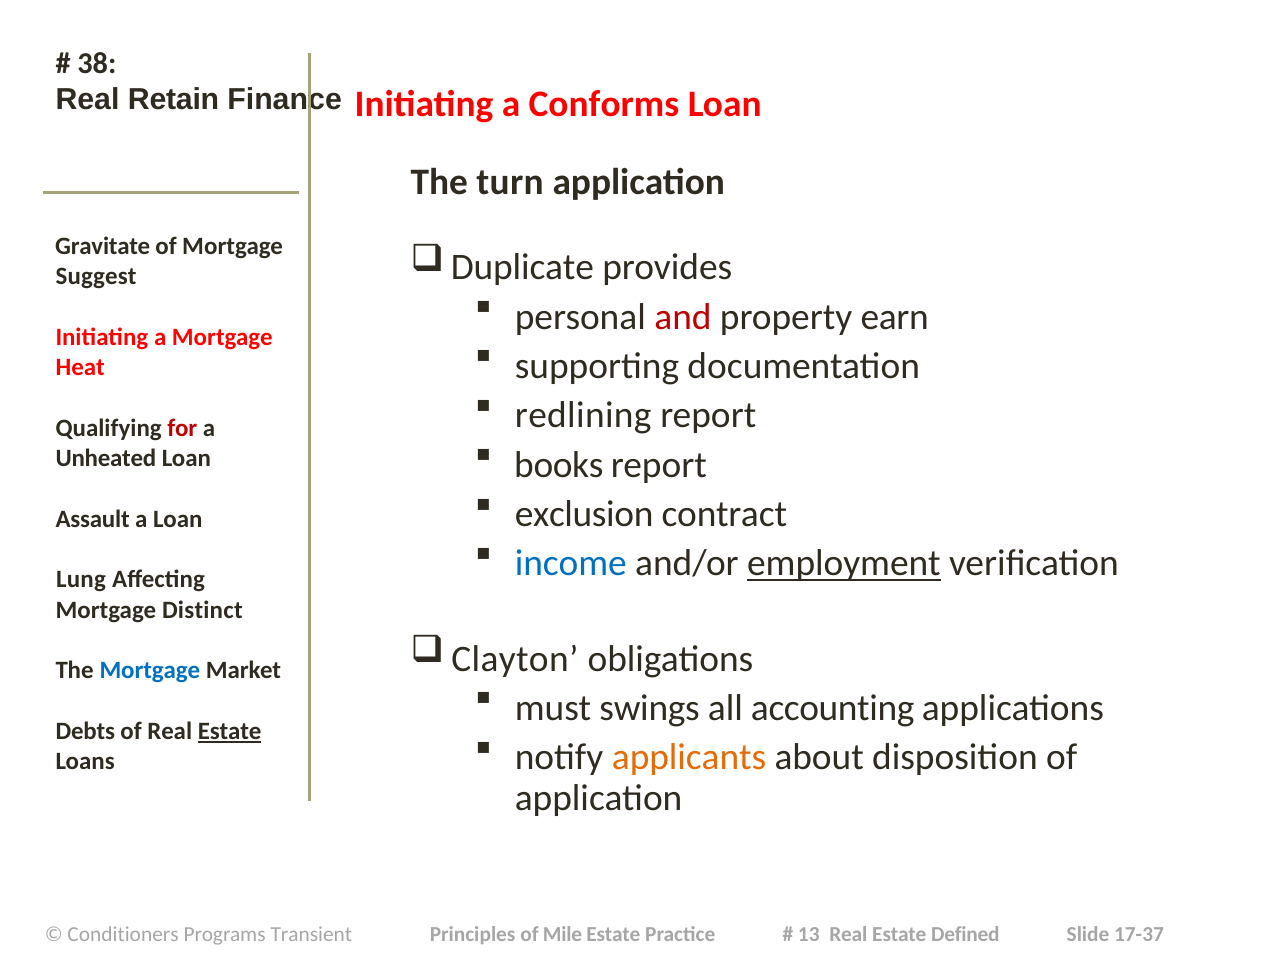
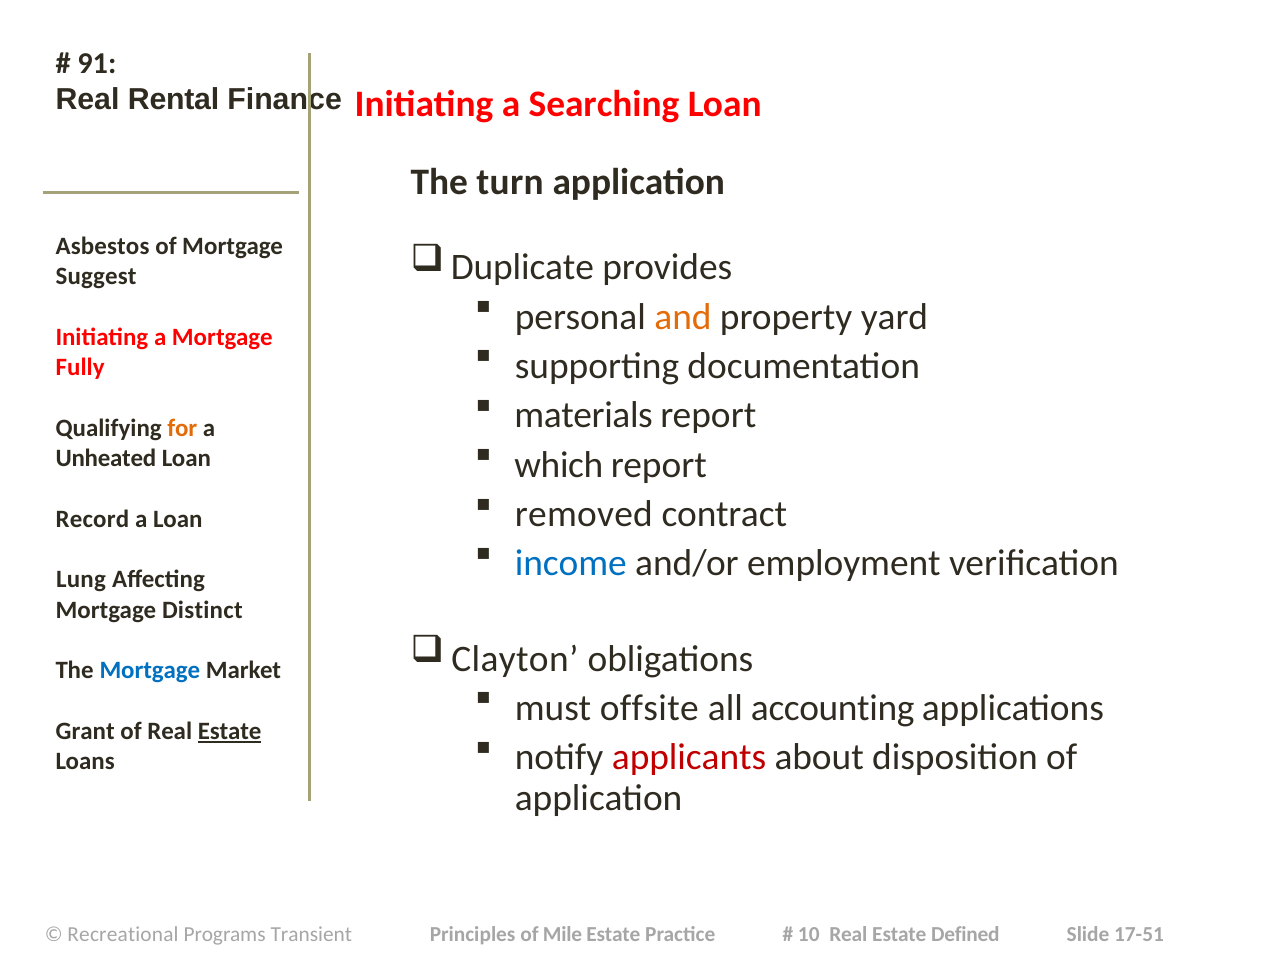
38: 38 -> 91 (97, 64)
Retain: Retain -> Rental (174, 99)
Conforms: Conforms -> Searching (604, 105)
Gravitate: Gravitate -> Asbestos (103, 246)
and colour: red -> orange (683, 317)
earn: earn -> yard (894, 317)
Heat: Heat -> Fully (80, 368)
redlining: redlining -> materials (584, 416)
for colour: red -> orange (182, 428)
books: books -> which (559, 465)
exclusion: exclusion -> removed (584, 514)
Assault: Assault -> Record (92, 519)
employment underline: present -> none (844, 564)
swings: swings -> offsite (649, 708)
Debts: Debts -> Grant (85, 732)
applicants colour: orange -> red (689, 758)
Conditioners: Conditioners -> Recreational (123, 935)
13: 13 -> 10 (809, 935)
17-37: 17-37 -> 17-51 (1139, 935)
